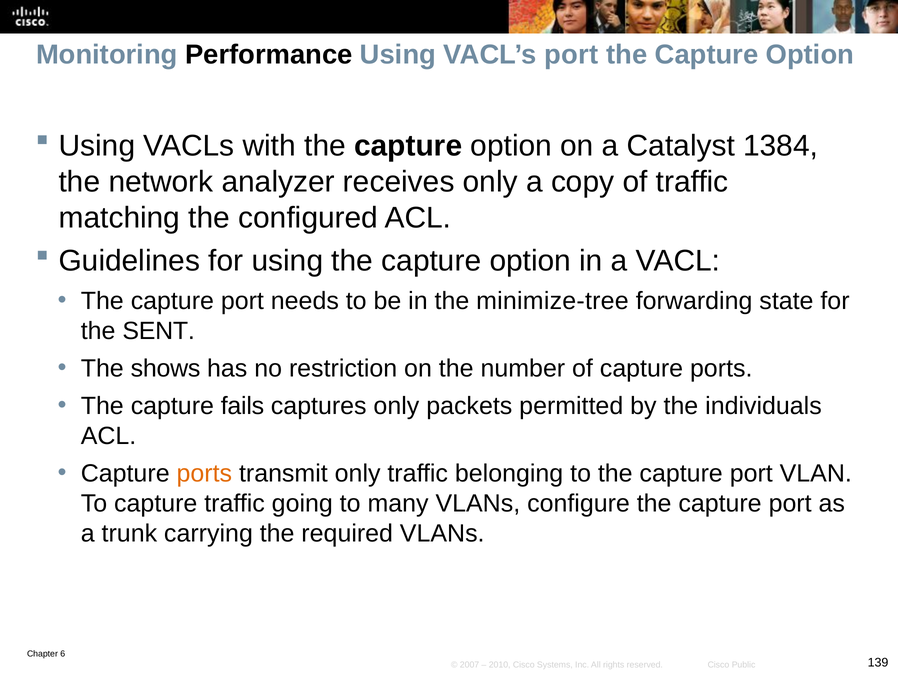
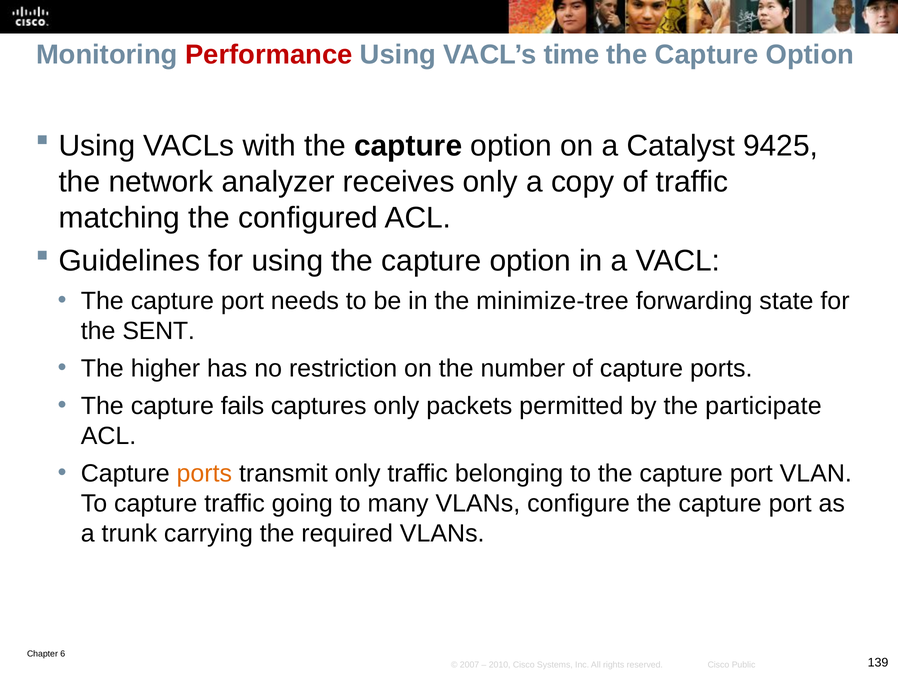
Performance colour: black -> red (269, 55)
VACL’s port: port -> time (572, 55)
1384: 1384 -> 9425 (781, 146)
shows: shows -> higher (165, 369)
individuals: individuals -> participate (763, 406)
